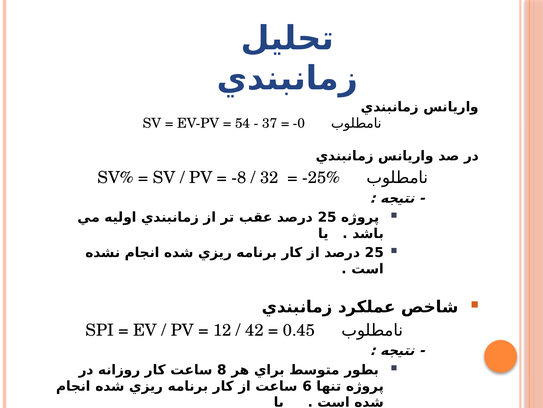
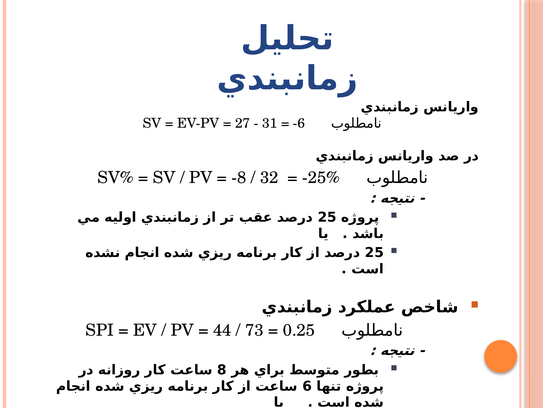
54: 54 -> 27 (243, 123)
37: 37 -> 31 (270, 123)
-0: -0 -> -6 (299, 123)
12: 12 -> 44 (222, 330)
42: 42 -> 73 (254, 330)
0.45: 0.45 -> 0.25 (299, 330)
